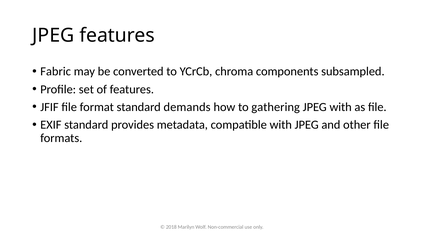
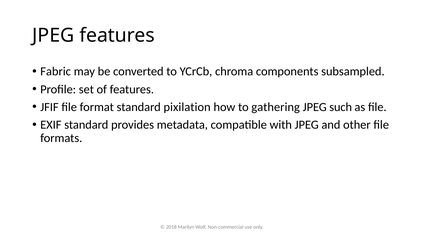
demands: demands -> pixilation (187, 107)
JPEG with: with -> such (341, 107)
